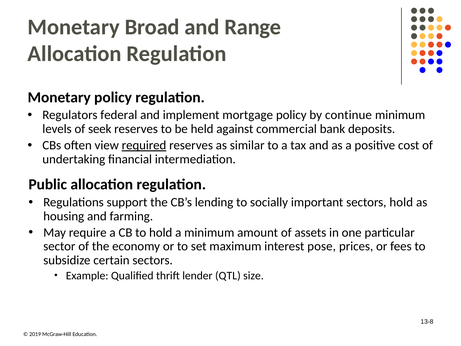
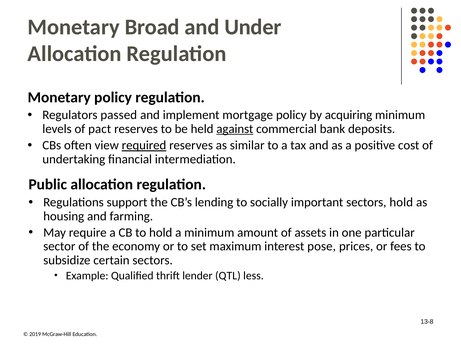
Range: Range -> Under (253, 27)
federal: federal -> passed (119, 115)
continue: continue -> acquiring (349, 115)
seek: seek -> pact (100, 129)
against underline: none -> present (235, 129)
size: size -> less (253, 276)
